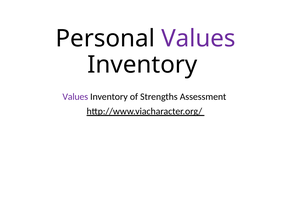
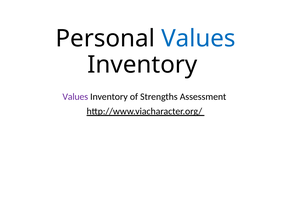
Values colour: purple -> blue (198, 38)
